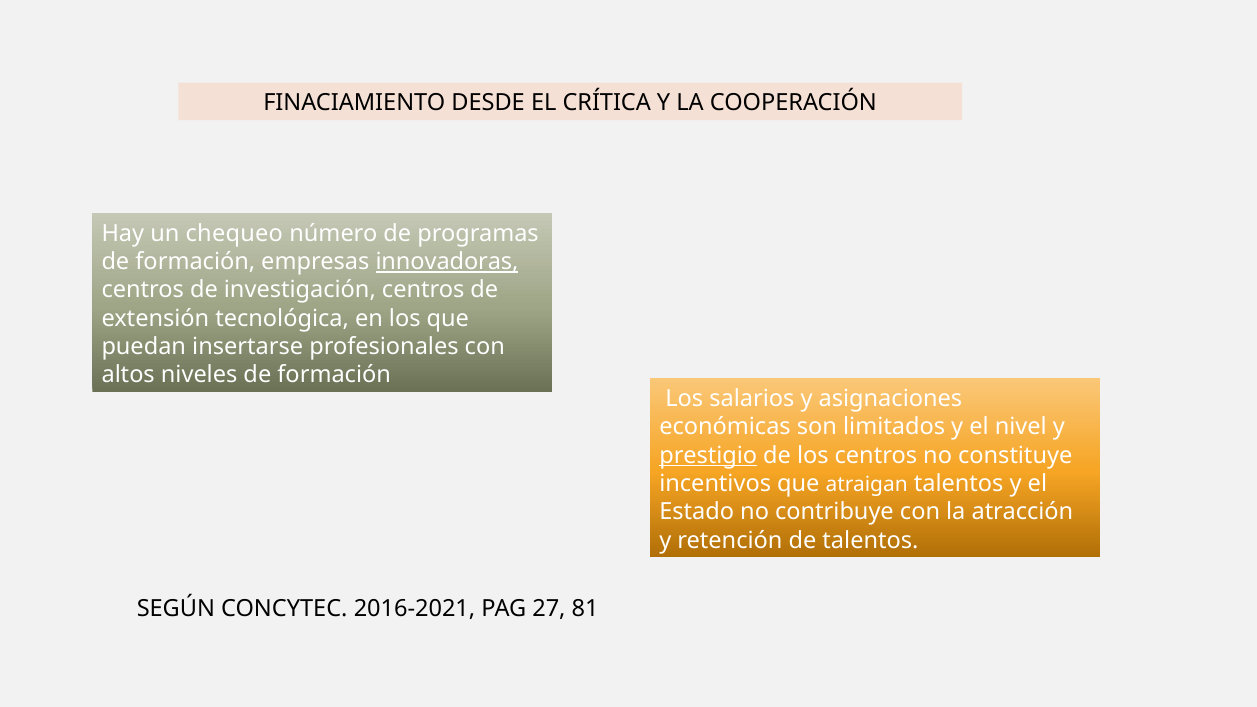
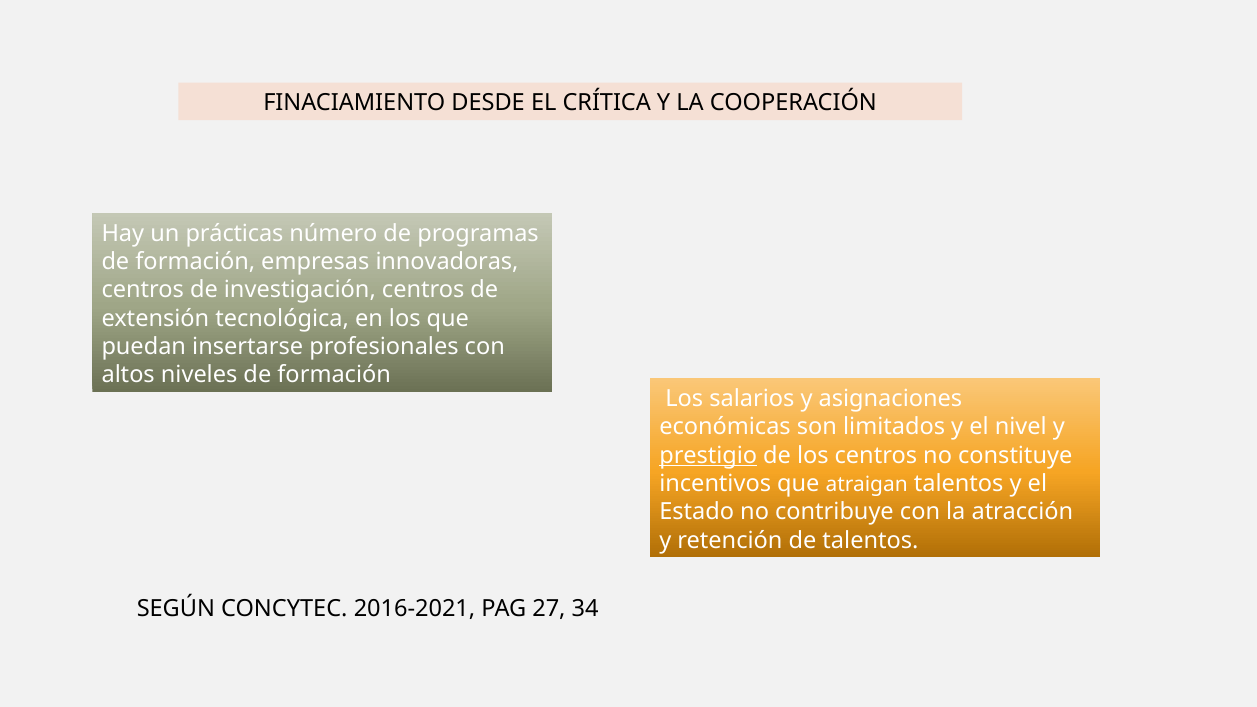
chequeo: chequeo -> prácticas (234, 234)
innovadoras underline: present -> none (447, 262)
81: 81 -> 34 (585, 609)
